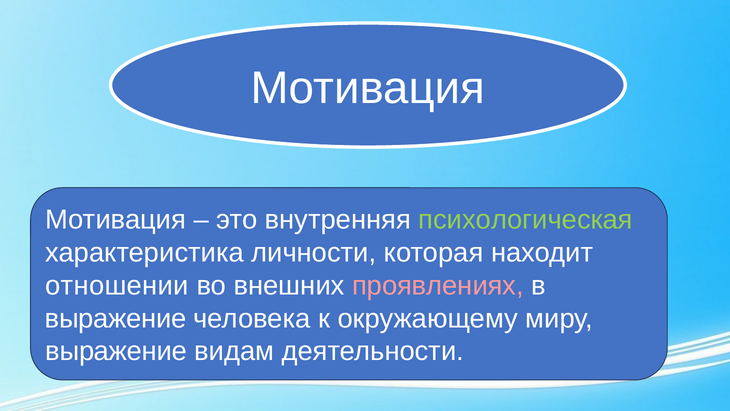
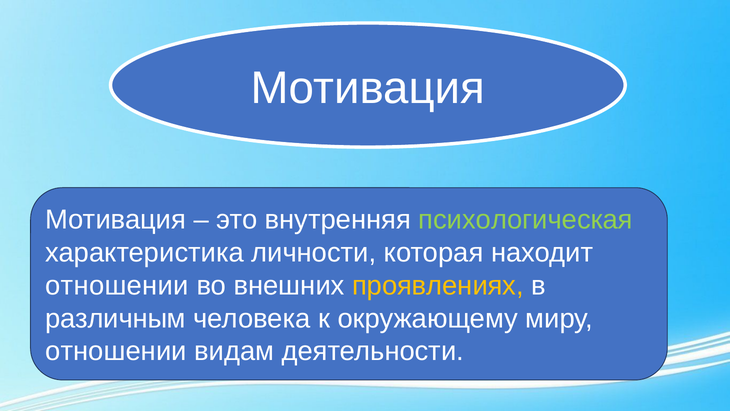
проявлениях colour: pink -> yellow (438, 285)
выражение: выражение -> различным (116, 318)
выражение: выражение -> отношении (116, 351)
